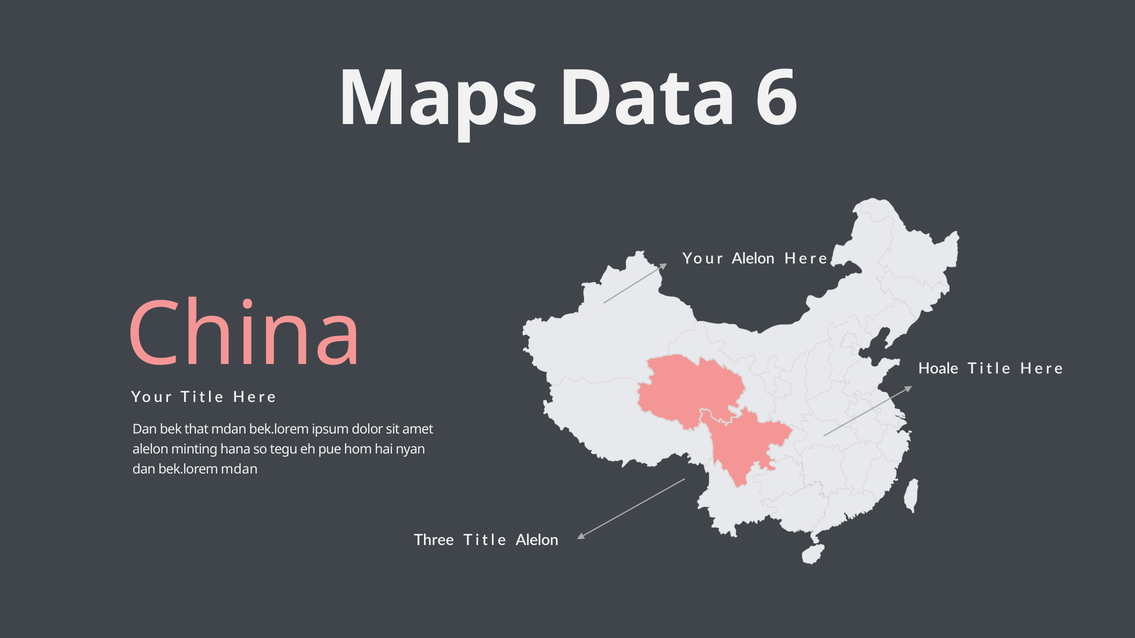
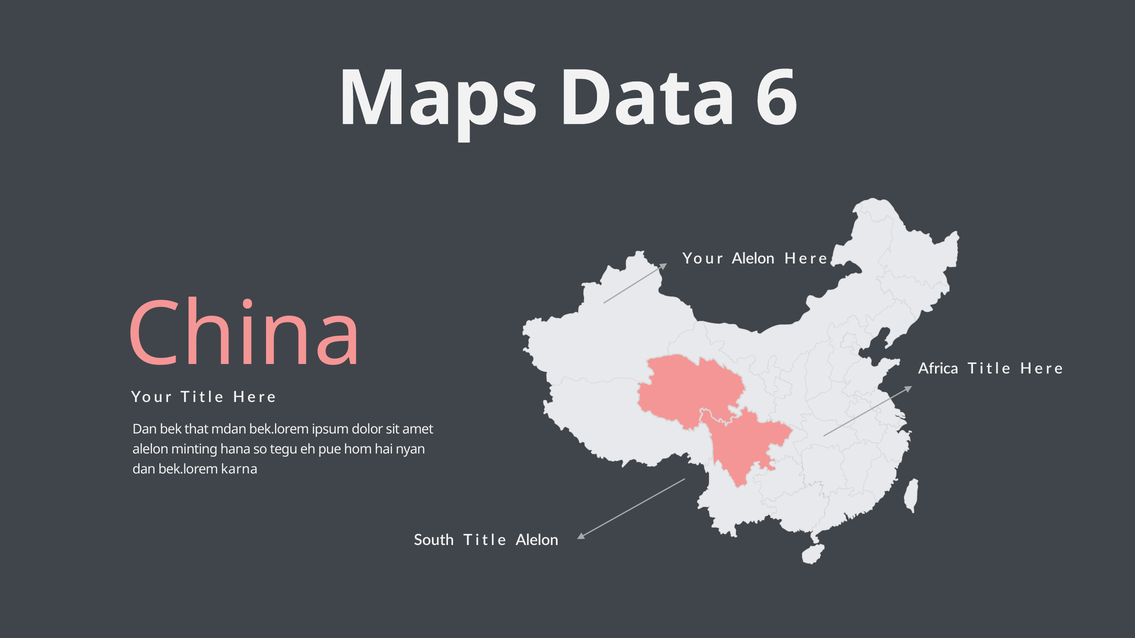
Hoale: Hoale -> Africa (938, 369)
bek.lorem mdan: mdan -> karna (239, 470)
Three: Three -> South (434, 541)
